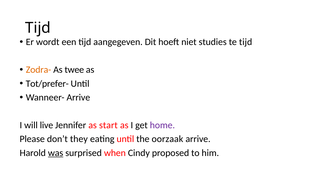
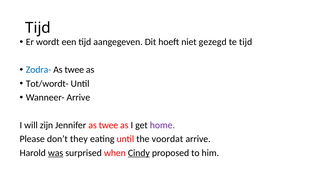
studies: studies -> gezegd (213, 42)
Zodra- colour: orange -> blue (38, 70)
Tot/prefer-: Tot/prefer- -> Tot/wordt- (47, 84)
live: live -> zijn (46, 125)
Jennifer as start: start -> twee (109, 125)
oorzaak: oorzaak -> voordat (167, 139)
Cindy underline: none -> present (139, 153)
